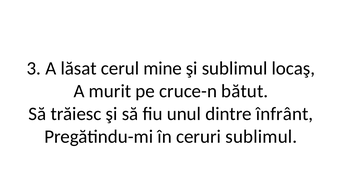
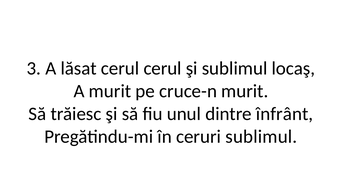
cerul mine: mine -> cerul (163, 68)
cruce-n bătut: bătut -> murit (245, 91)
